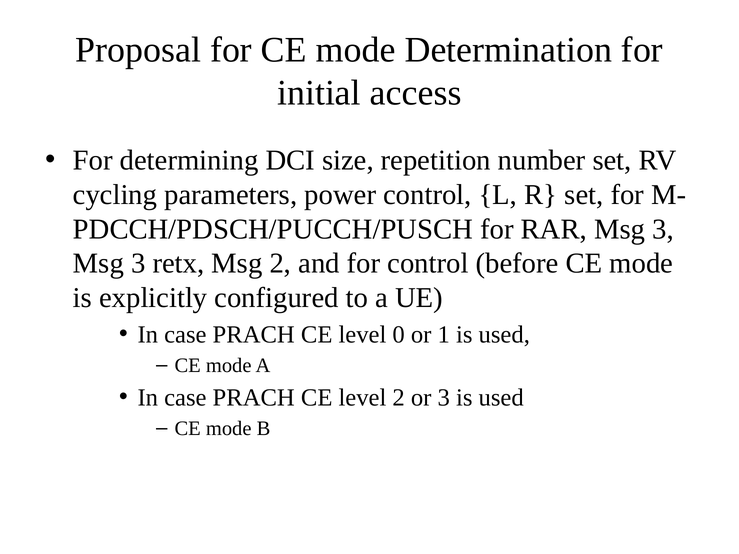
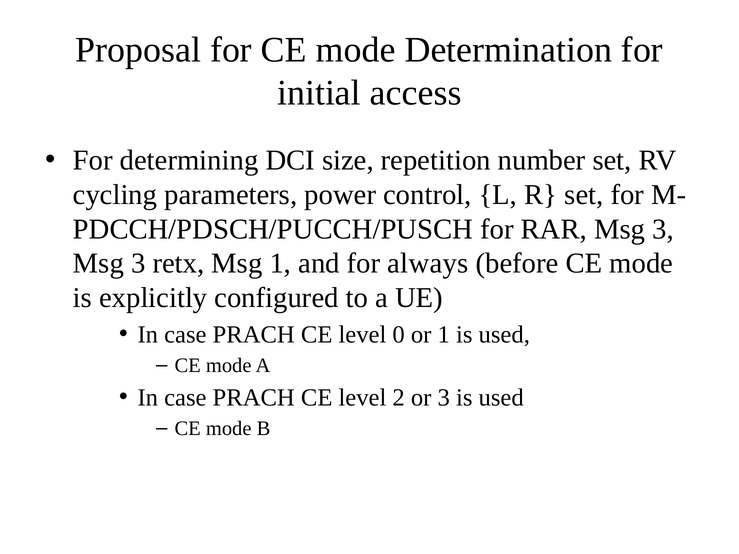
Msg 2: 2 -> 1 (280, 264)
for control: control -> always (428, 264)
